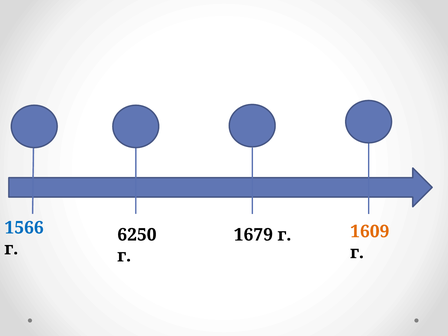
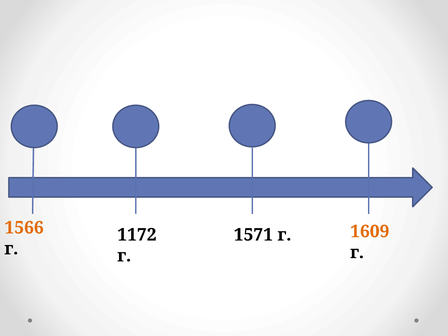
1566 colour: blue -> orange (24, 228)
6250: 6250 -> 1172 (137, 235)
1679: 1679 -> 1571 (253, 235)
